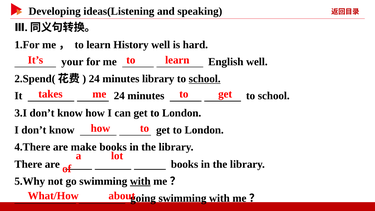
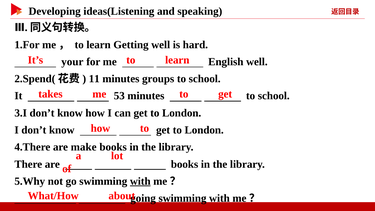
History: History -> Getting (131, 45)
24: 24 -> 11 (94, 79)
minutes library: library -> groups (158, 79)
school underline: present -> none (205, 79)
It 24: 24 -> 53 (119, 96)
